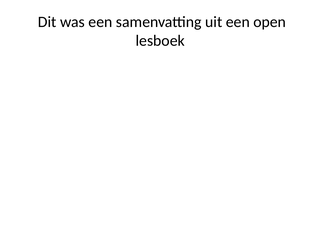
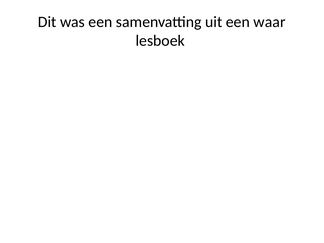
open: open -> waar (270, 22)
